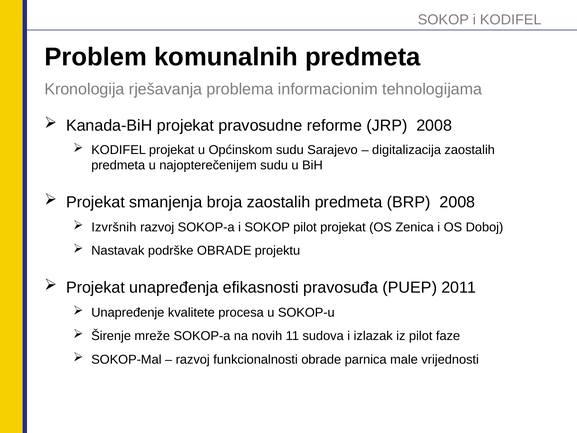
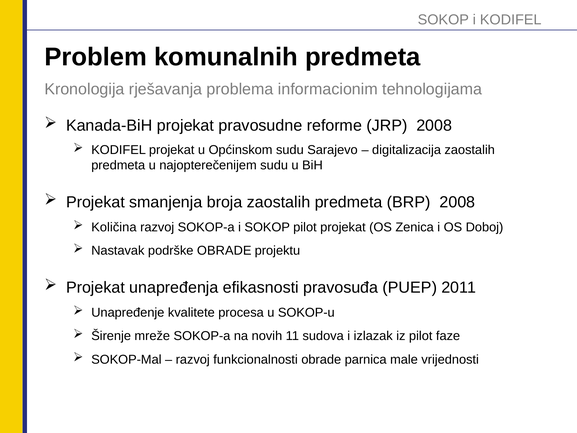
Izvršnih: Izvršnih -> Količina (114, 227)
